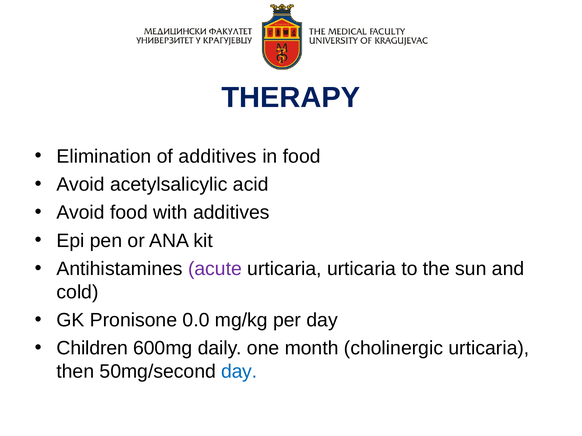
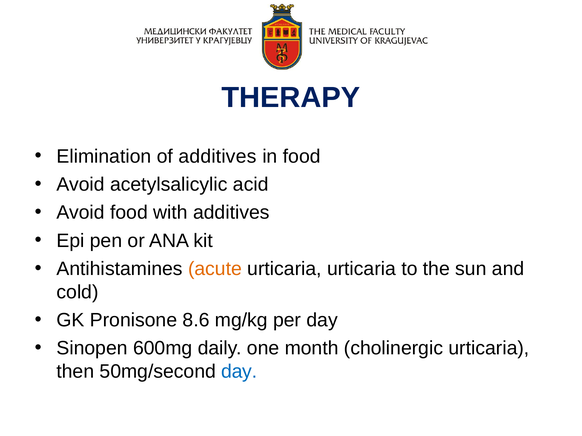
acute colour: purple -> orange (215, 269)
0.0: 0.0 -> 8.6 (196, 320)
Children: Children -> Sinopen (92, 349)
